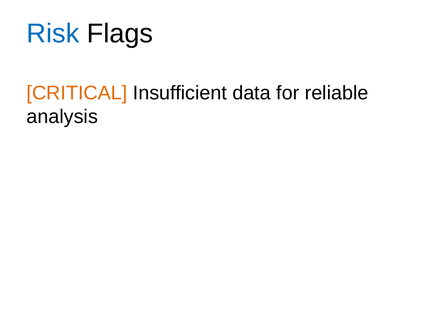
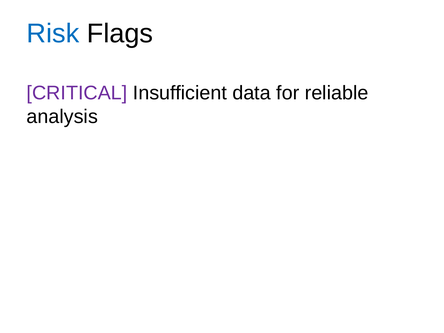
CRITICAL colour: orange -> purple (77, 93)
